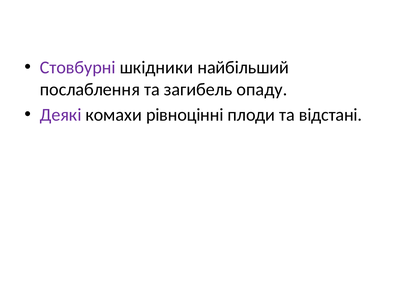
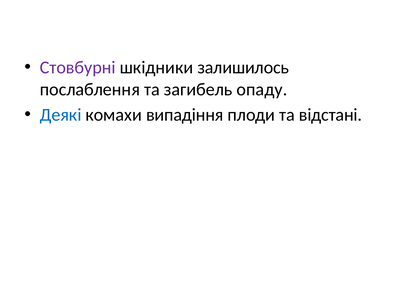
найбільший: найбільший -> залишилось (243, 68)
Деякі colour: purple -> blue (61, 115)
рівноцінні: рівноцінні -> випадіння (185, 115)
